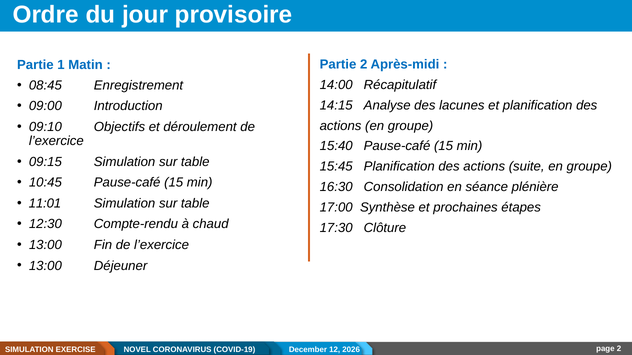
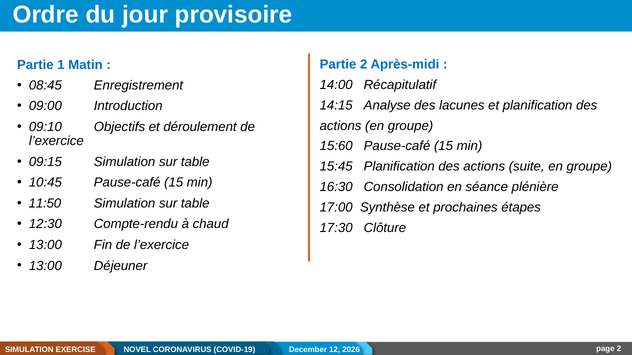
15:40: 15:40 -> 15:60 (336, 146)
11:01: 11:01 -> 11:50 (45, 204)
